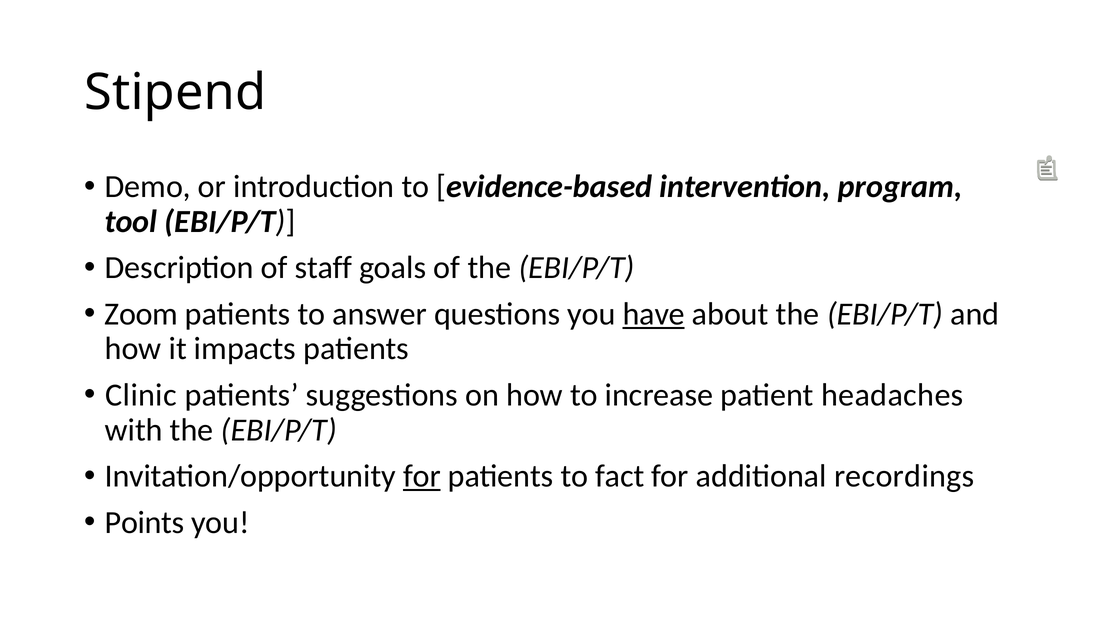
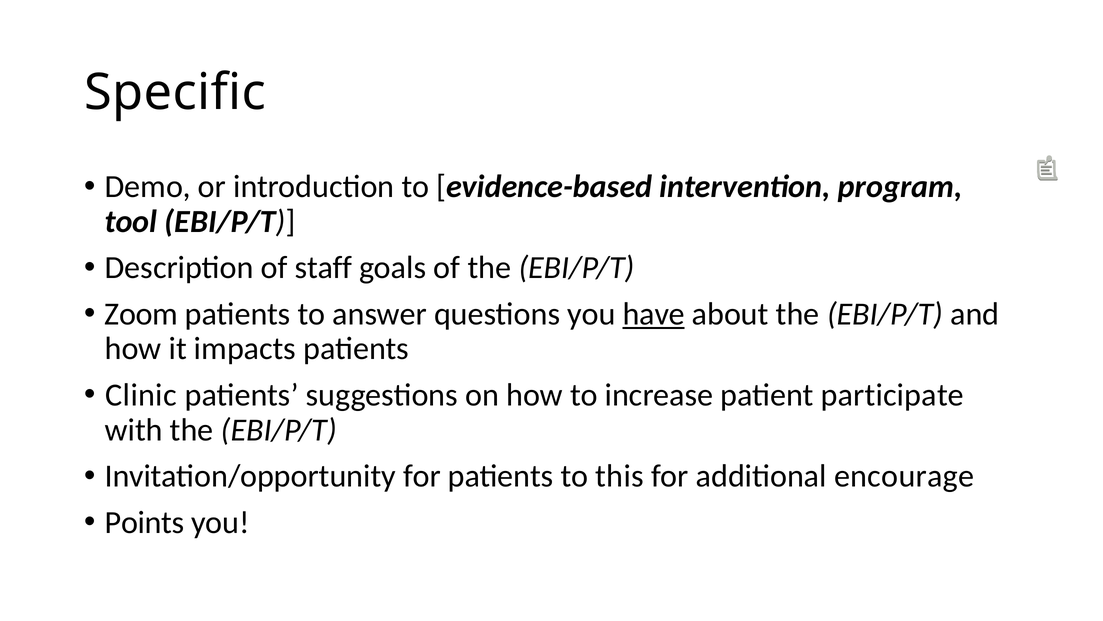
Stipend: Stipend -> Specific (175, 93)
headaches: headaches -> participate (892, 395)
for underline: present -> none (422, 476)
fact: fact -> this (620, 476)
recordings: recordings -> encourage (904, 476)
